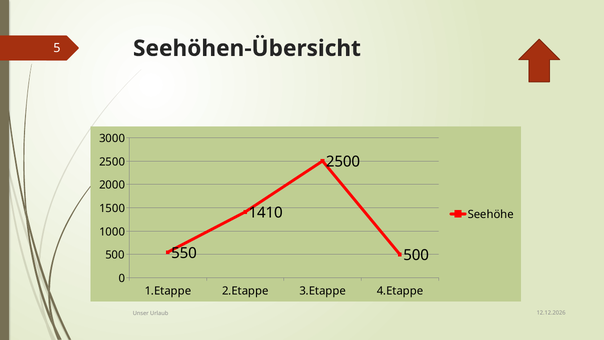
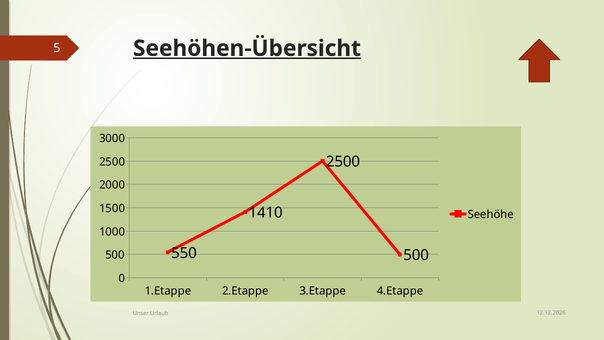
Seehöhen-Übersicht underline: none -> present (247, 48)
